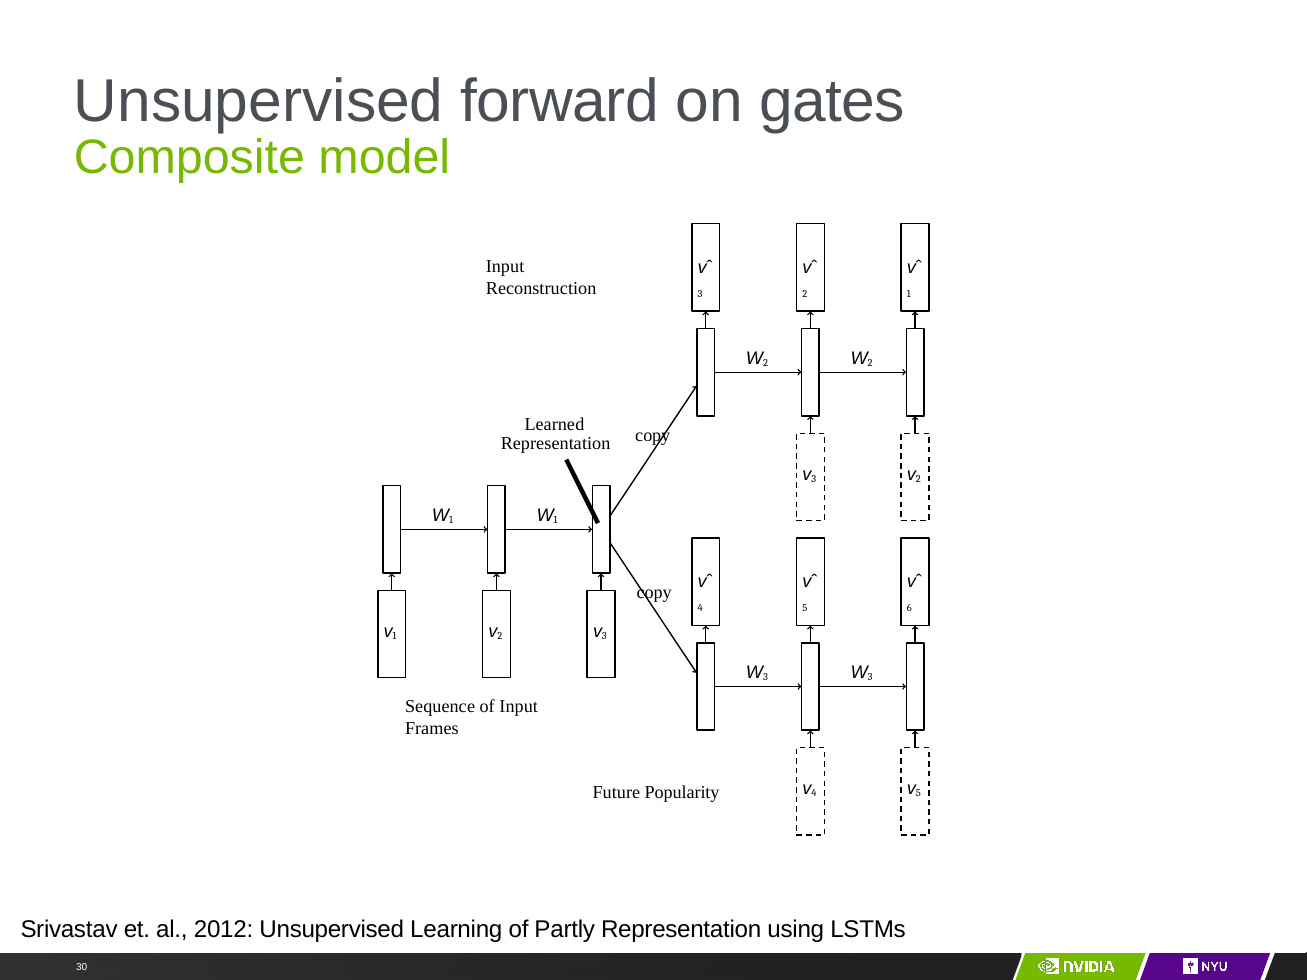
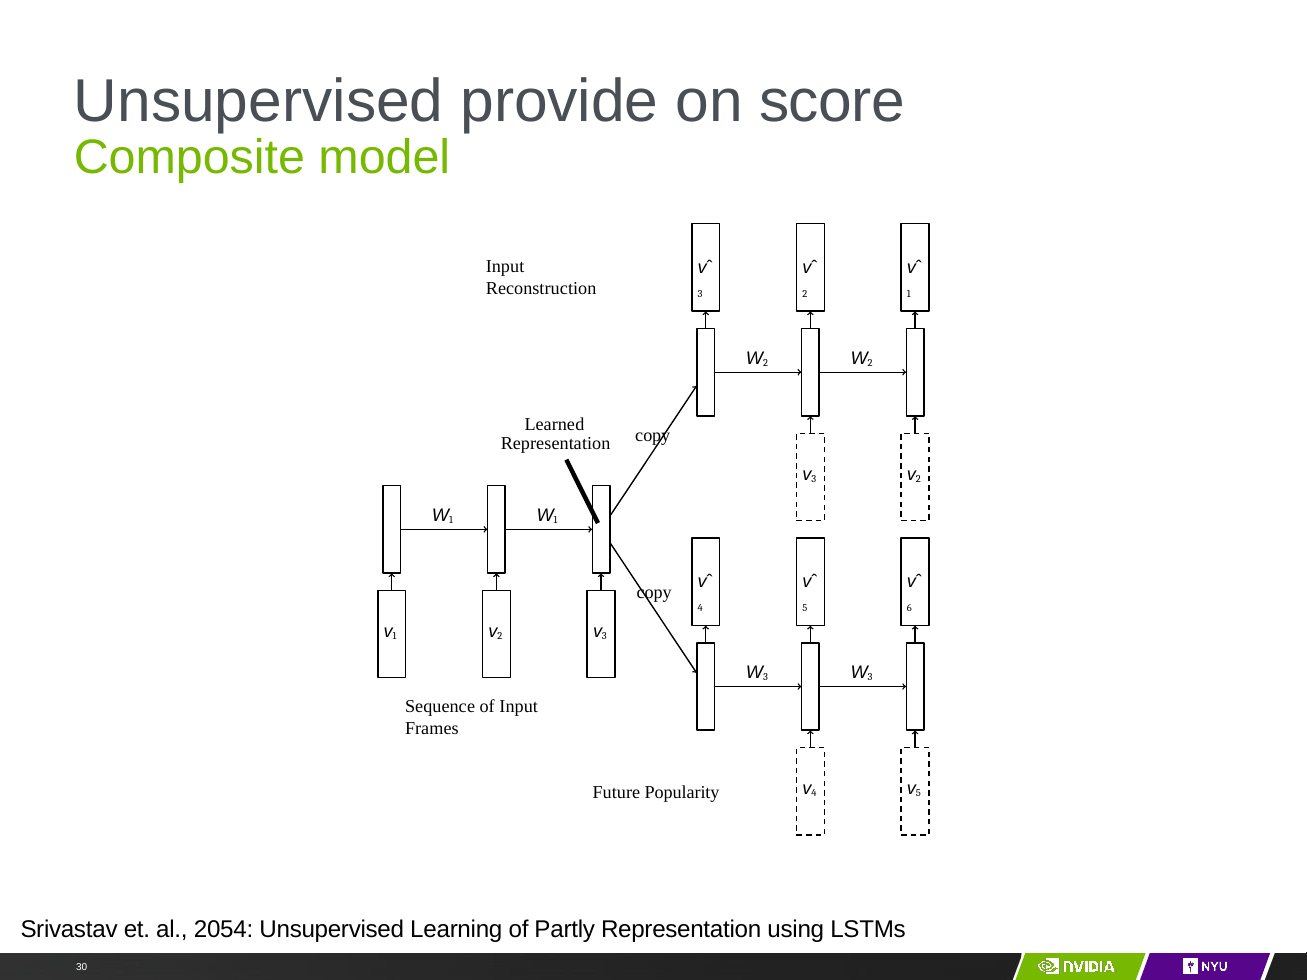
forward: forward -> provide (560, 102)
gates: gates -> score (832, 102)
2012: 2012 -> 2054 (224, 930)
